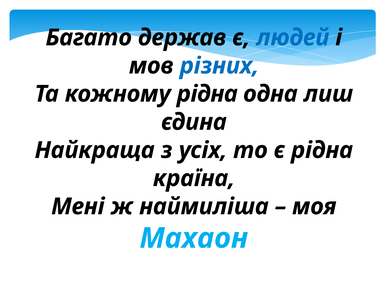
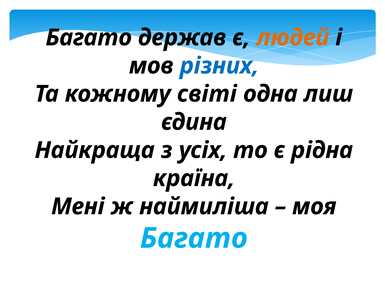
людей colour: blue -> orange (293, 38)
кожному рідна: рідна -> світі (207, 94)
Махаон: Махаон -> Багато (194, 239)
